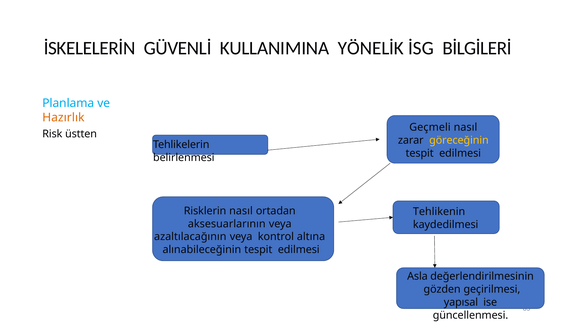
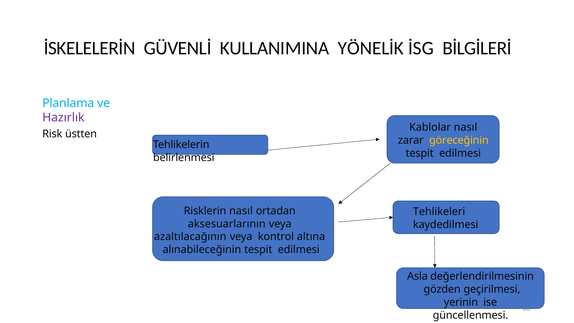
Hazırlık colour: orange -> purple (63, 117)
Geçmeli: Geçmeli -> Kablolar (430, 127)
Tehlikenin: Tehlikenin -> Tehlikeleri (439, 212)
yapısal: yapısal -> yerinin (461, 302)
